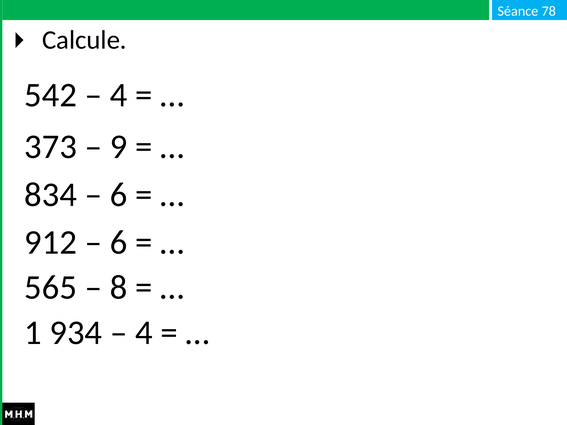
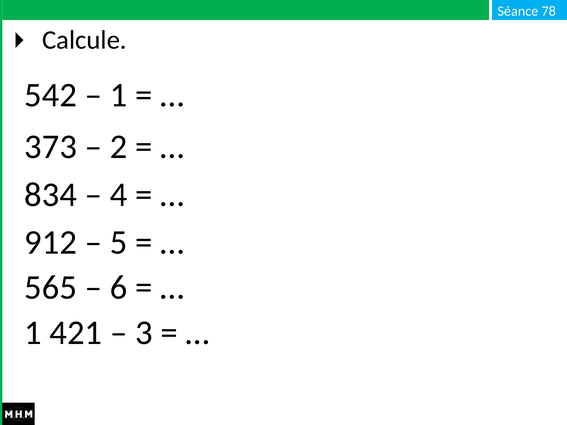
4: 4 -> 1 (119, 95)
9: 9 -> 2 (119, 147)
6: 6 -> 4 (119, 195)
6: 6 -> 5 (119, 242)
8: 8 -> 6 (119, 288)
934: 934 -> 421 (76, 333)
4: 4 -> 3 (144, 333)
